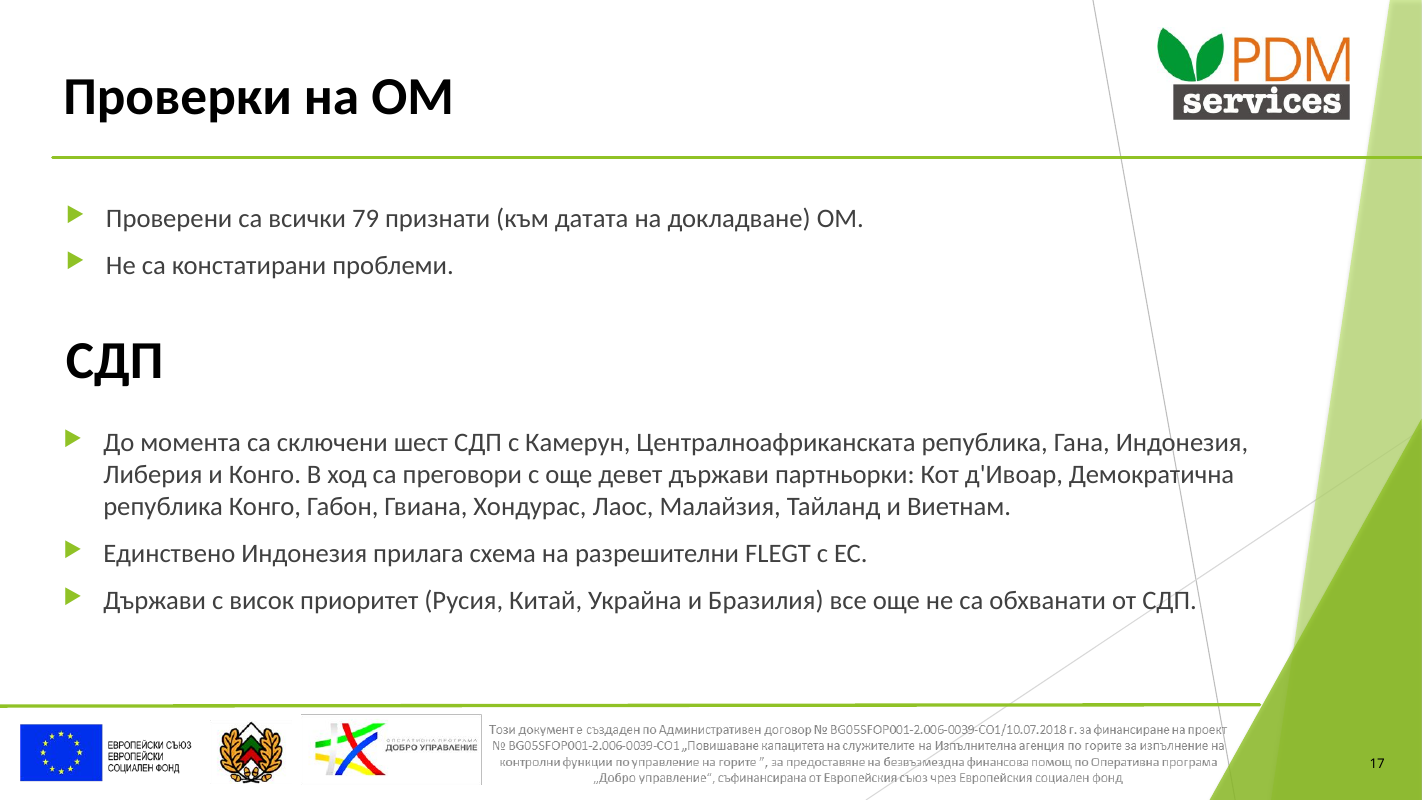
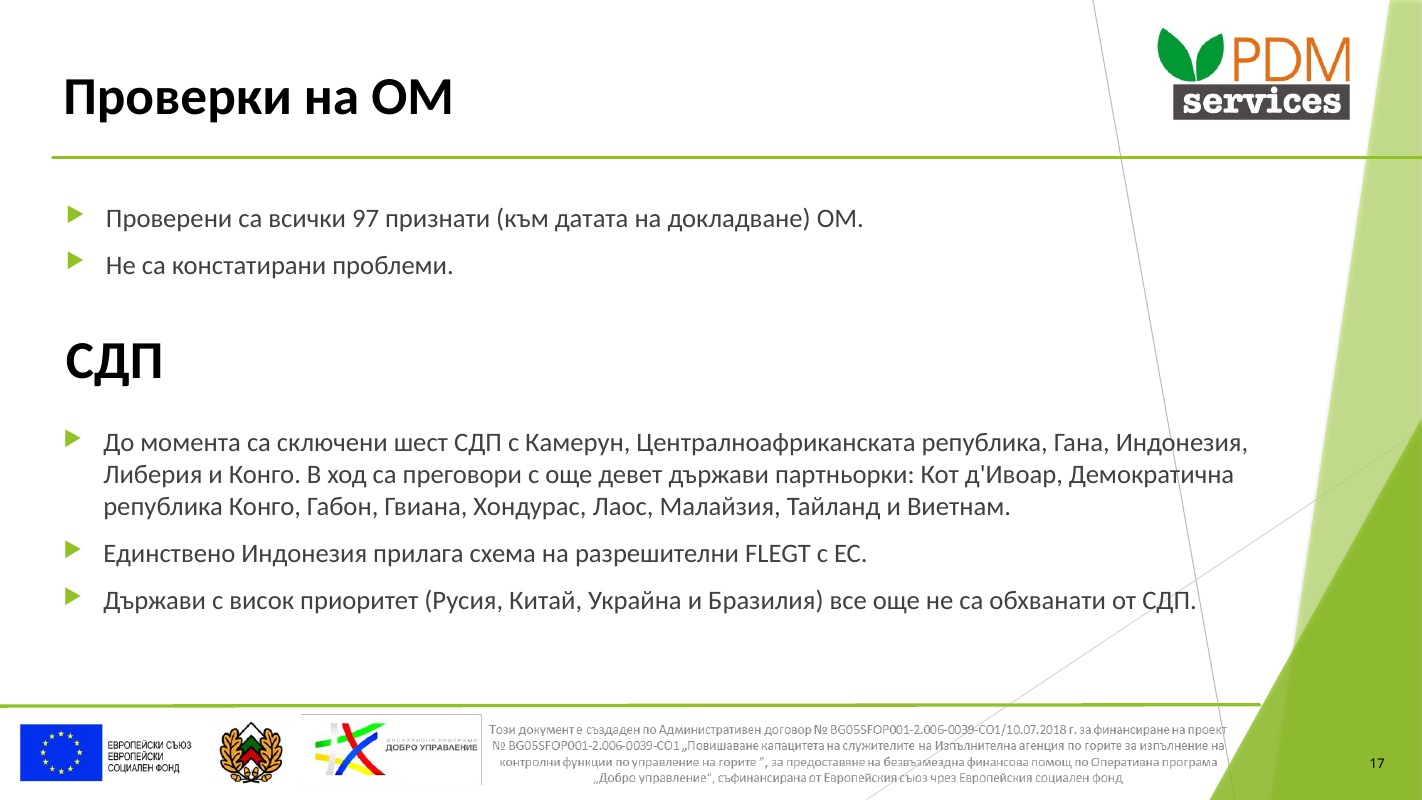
79: 79 -> 97 (366, 219)
